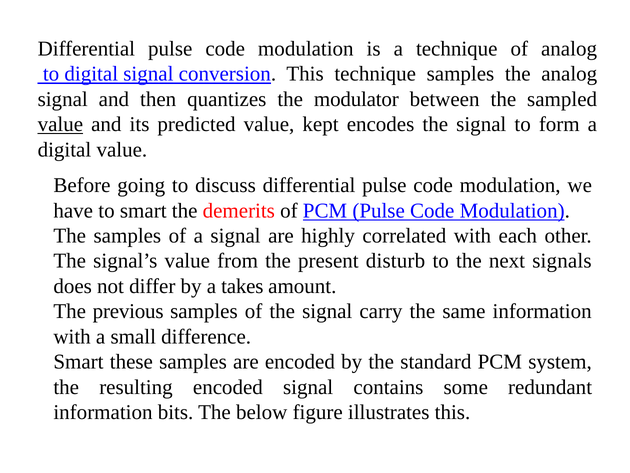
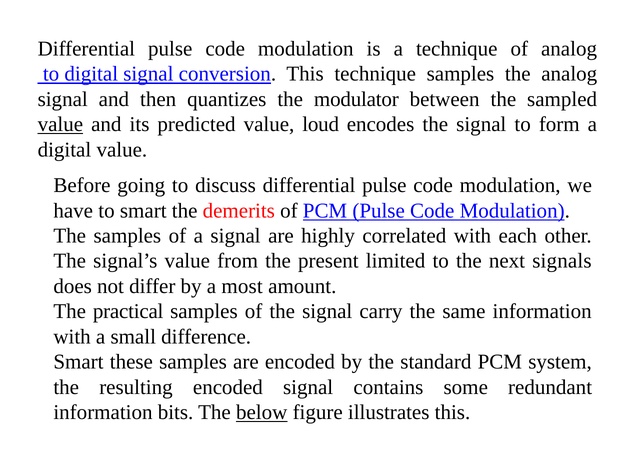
kept: kept -> loud (321, 124)
disturb: disturb -> limited (396, 261)
takes: takes -> most (242, 286)
previous: previous -> practical (128, 311)
below underline: none -> present (262, 412)
